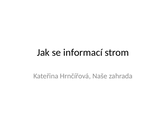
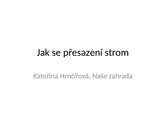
informací: informací -> přesazení (83, 53)
